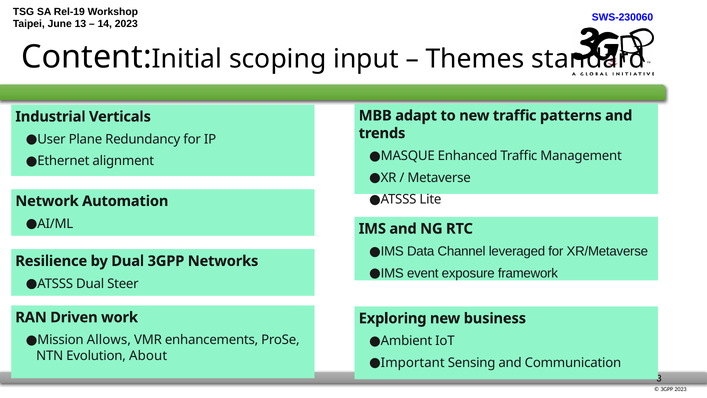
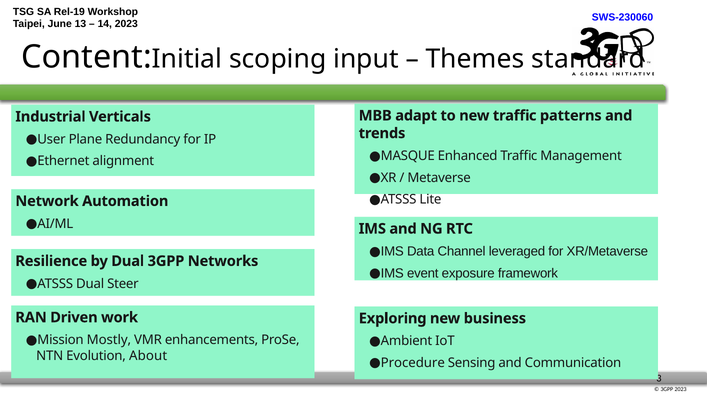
Allows: Allows -> Mostly (109, 340)
Important: Important -> Procedure (413, 363)
